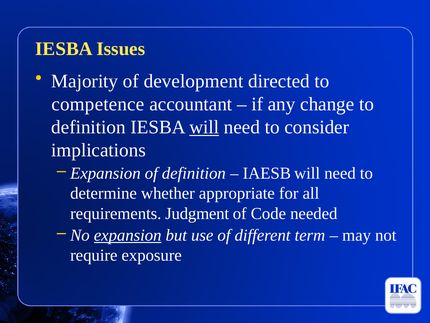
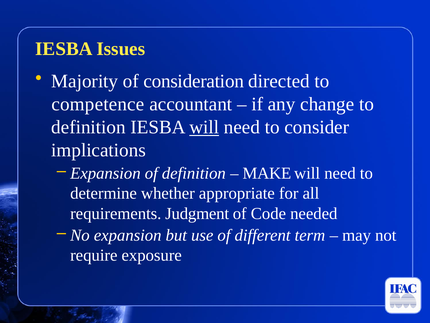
development: development -> consideration (194, 81)
IAESB: IAESB -> MAKE (267, 173)
expansion underline: present -> none (128, 235)
